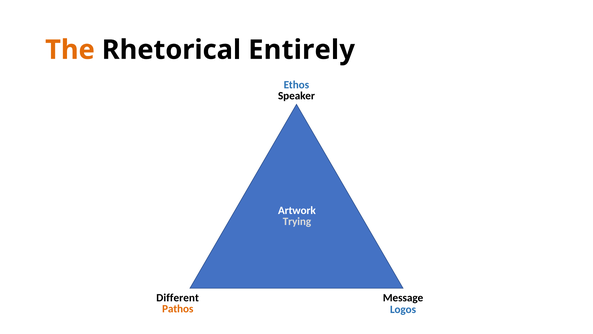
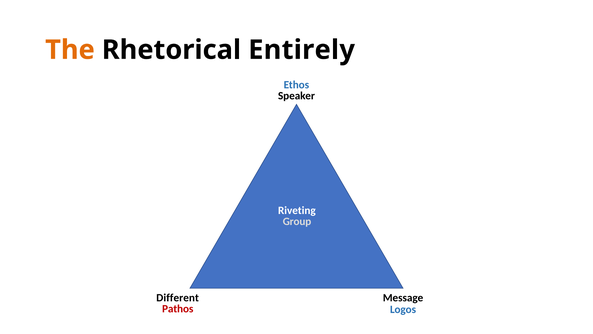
Artwork: Artwork -> Riveting (297, 210)
Trying: Trying -> Group (297, 221)
Pathos colour: orange -> red (178, 308)
